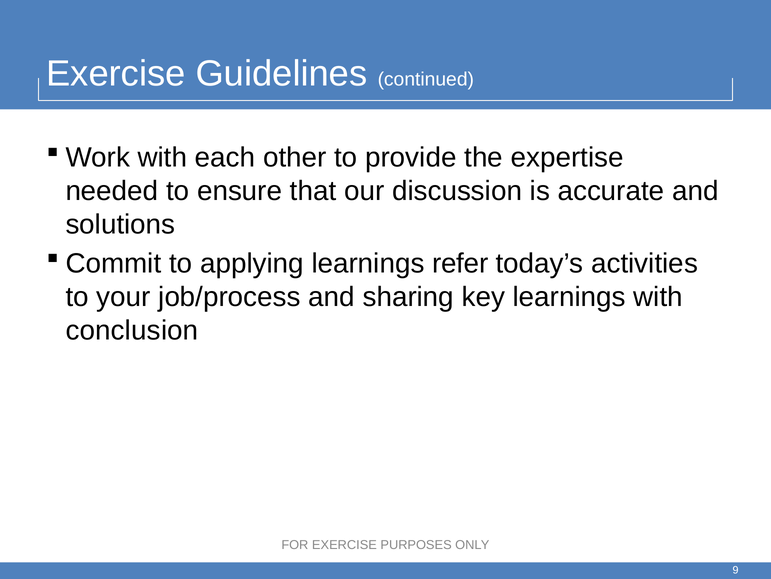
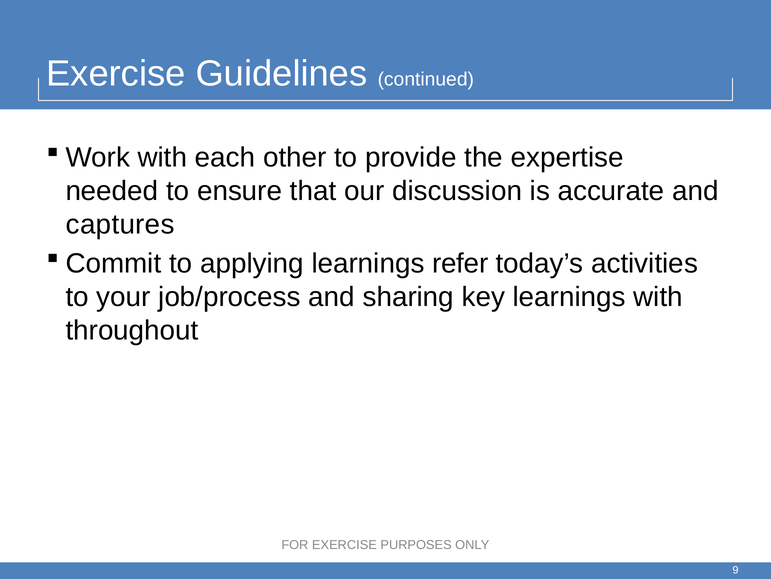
solutions: solutions -> captures (120, 224)
conclusion: conclusion -> throughout (132, 330)
